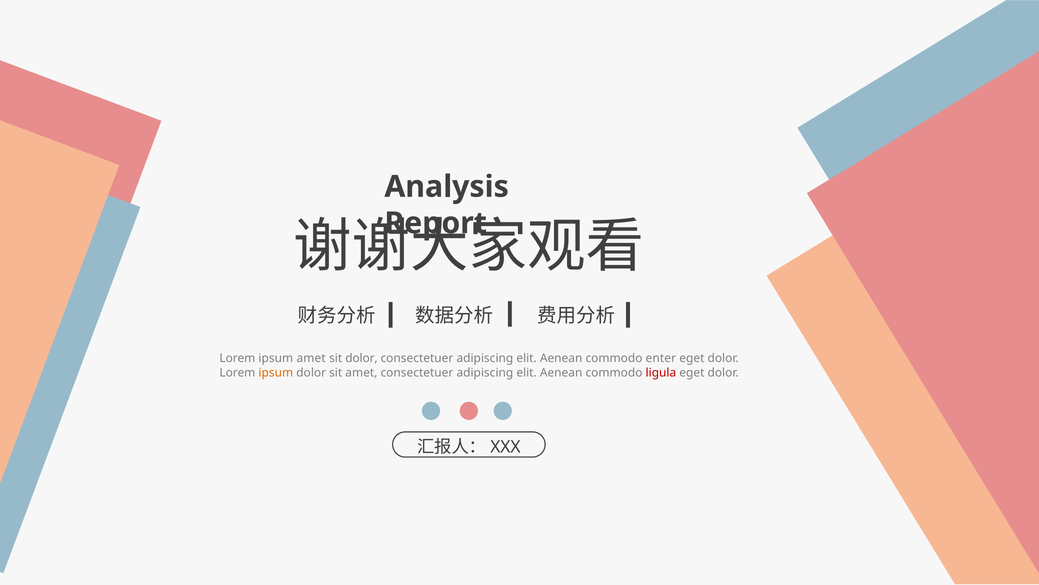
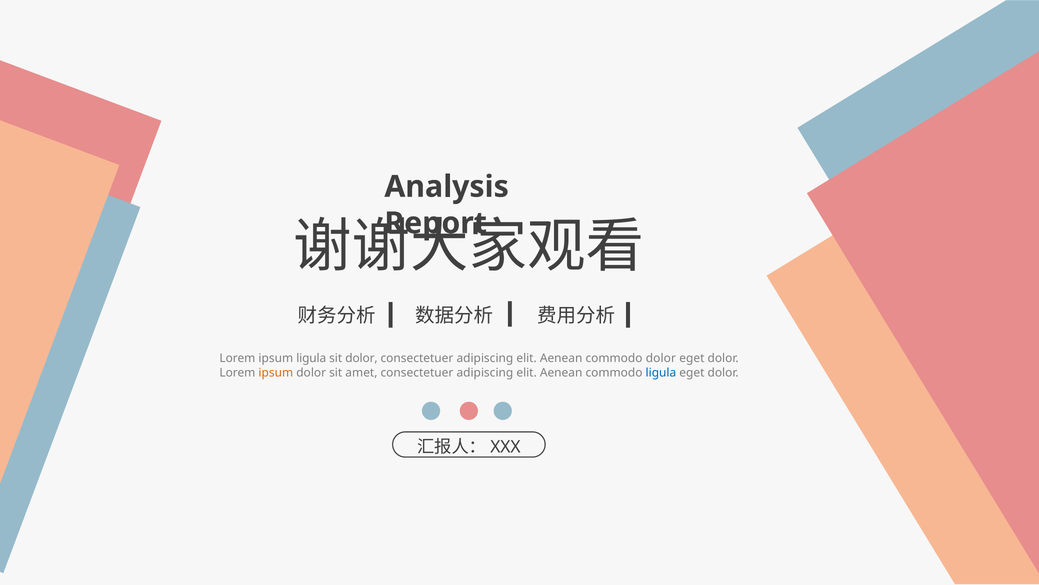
ipsum amet: amet -> ligula (311, 358)
commodo enter: enter -> dolor (661, 358)
ligula colour: red -> blue (661, 372)
